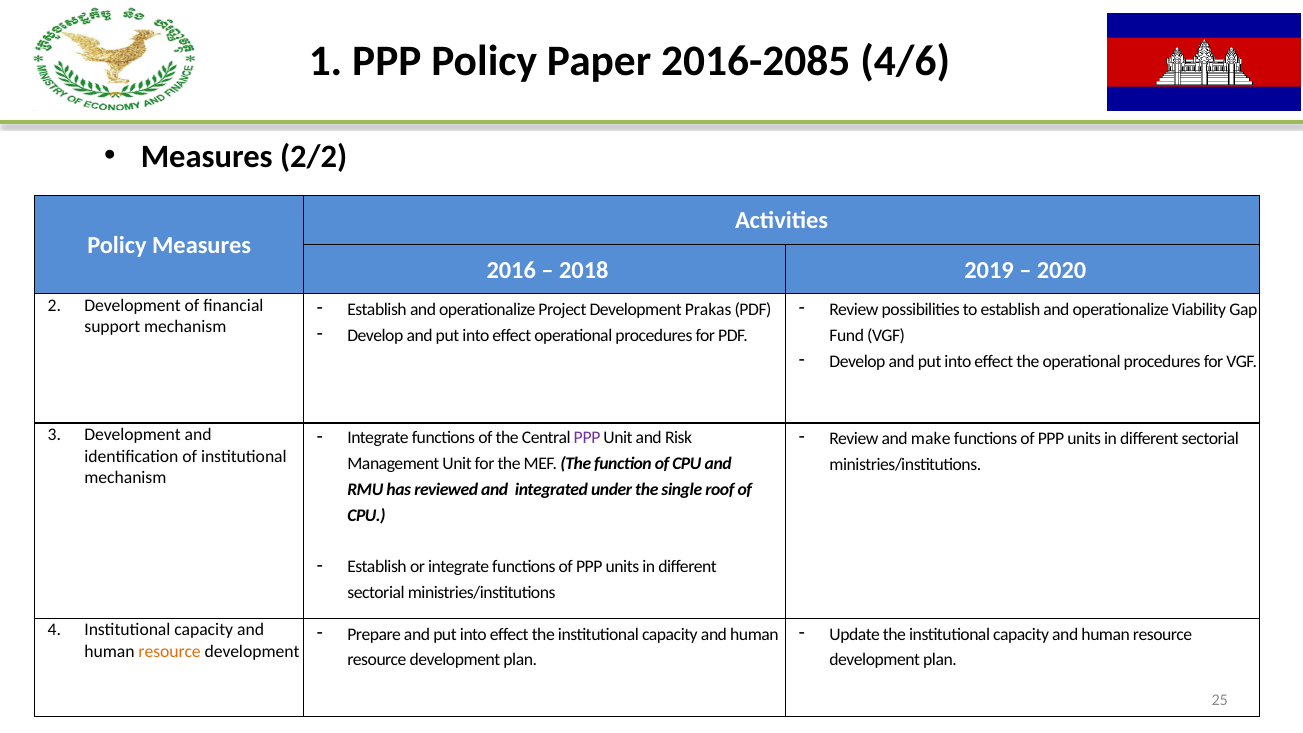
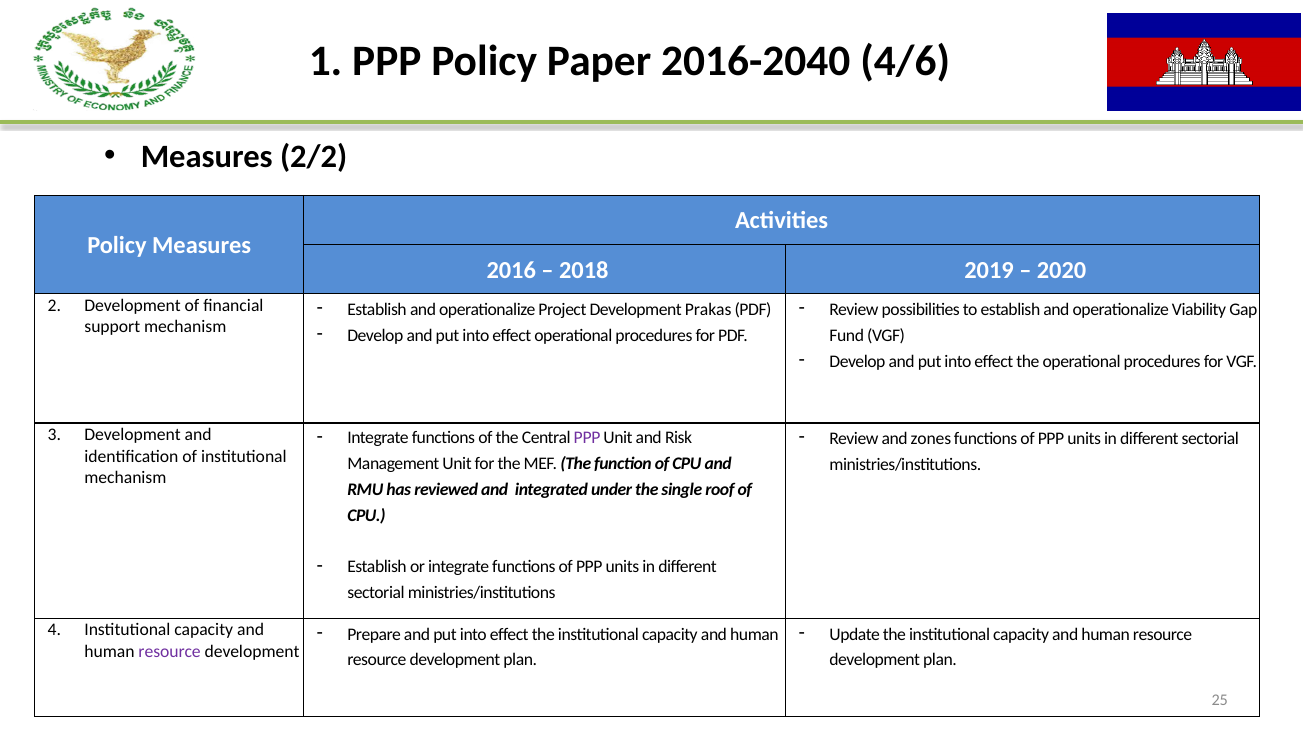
2016-2085: 2016-2085 -> 2016-2040 (756, 62)
make: make -> zones (931, 439)
resource colour: orange -> purple (170, 651)
